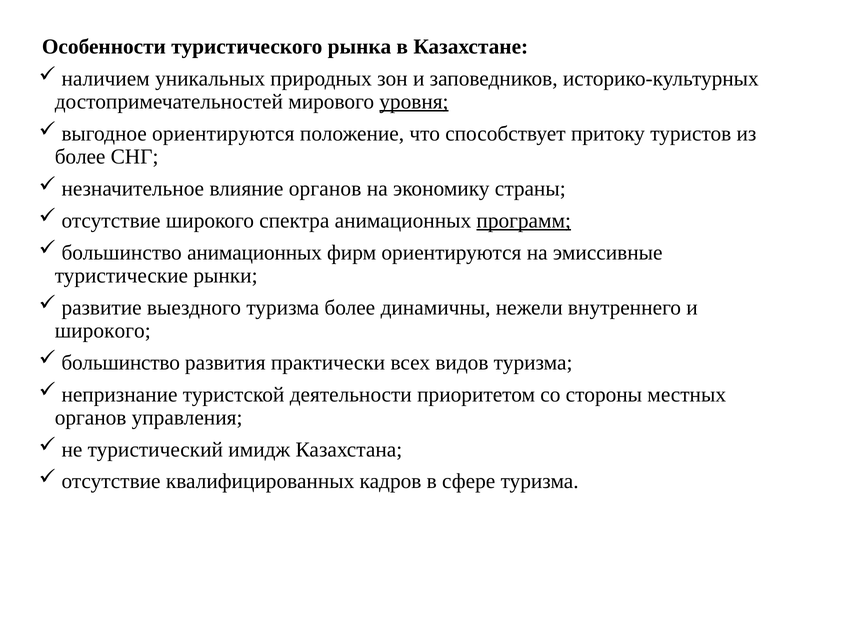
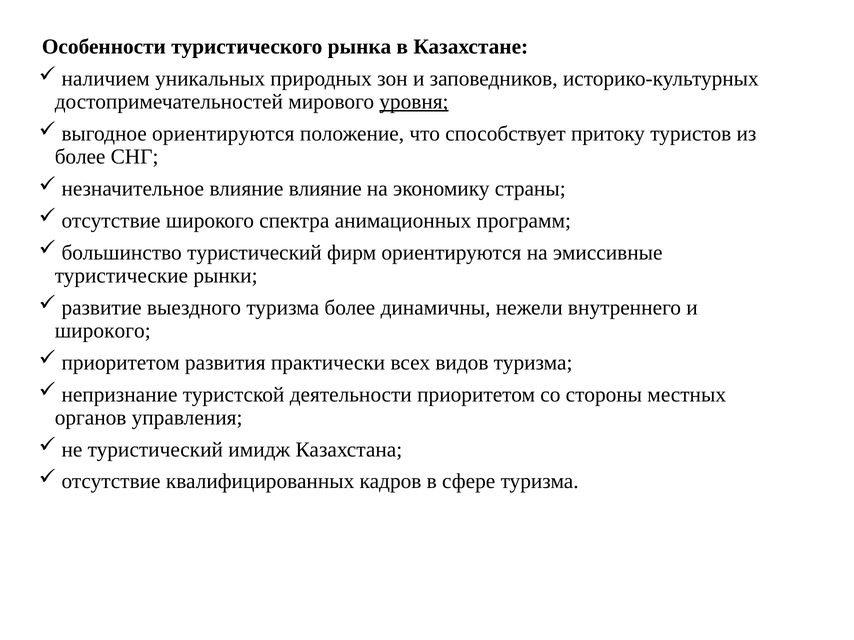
влияние органов: органов -> влияние (325, 189)
программ underline: present -> none (524, 221)
большинство анимационных: анимационных -> туристический (254, 253)
большинство: большинство -> приоритетом (121, 363)
